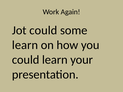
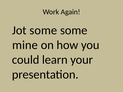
Jot could: could -> some (43, 30)
learn: learn -> mine (25, 45)
